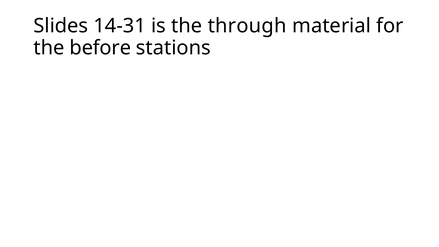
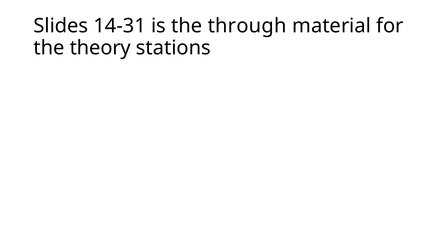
before: before -> theory (100, 48)
